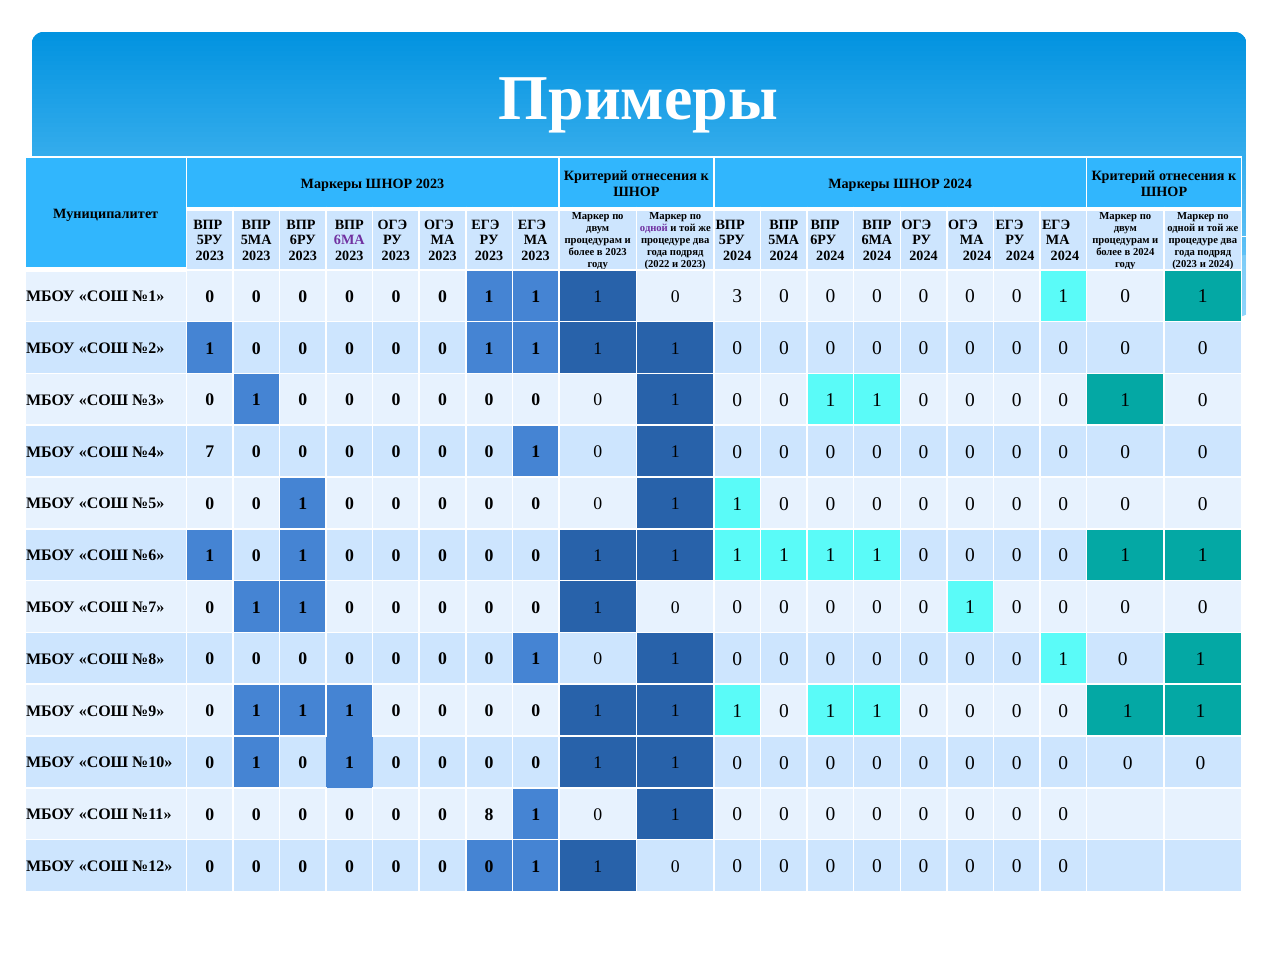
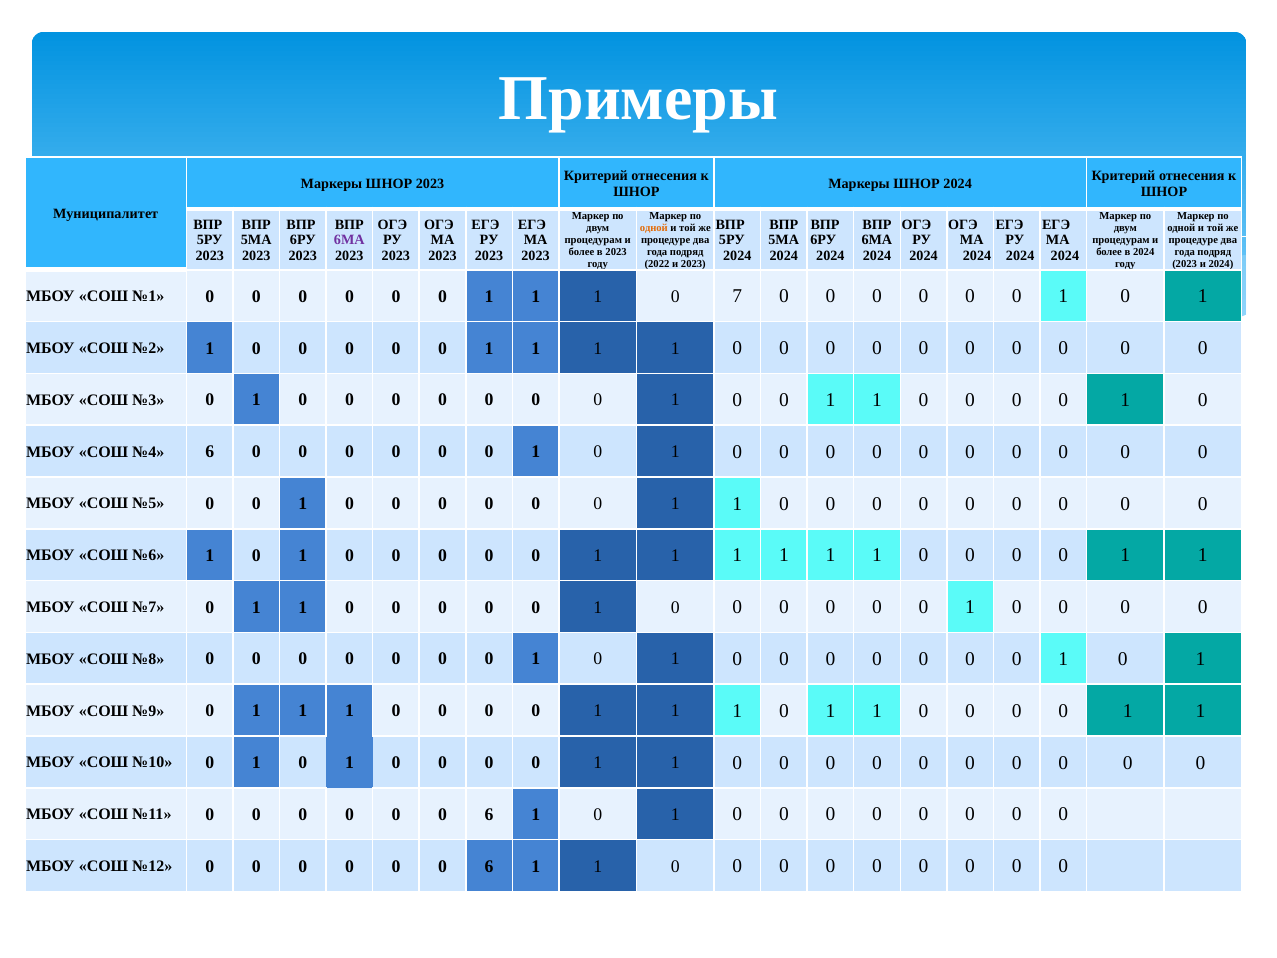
одной colour: purple -> orange (654, 228)
3: 3 -> 7 (737, 296)
№4 7: 7 -> 6 (210, 452)
8: 8 -> 6 (489, 814)
0: 0 -> 6 (489, 866)
